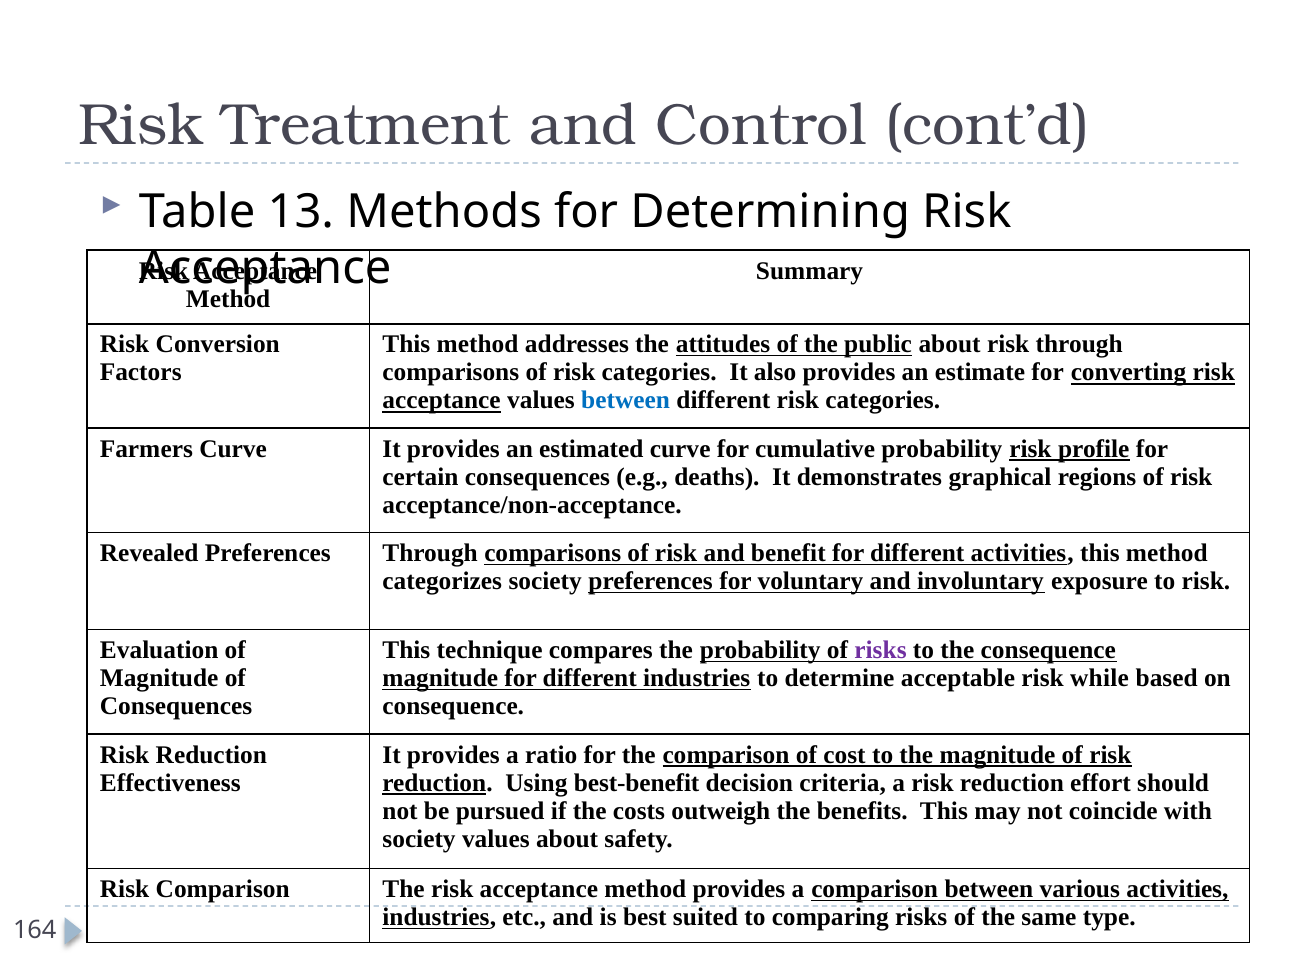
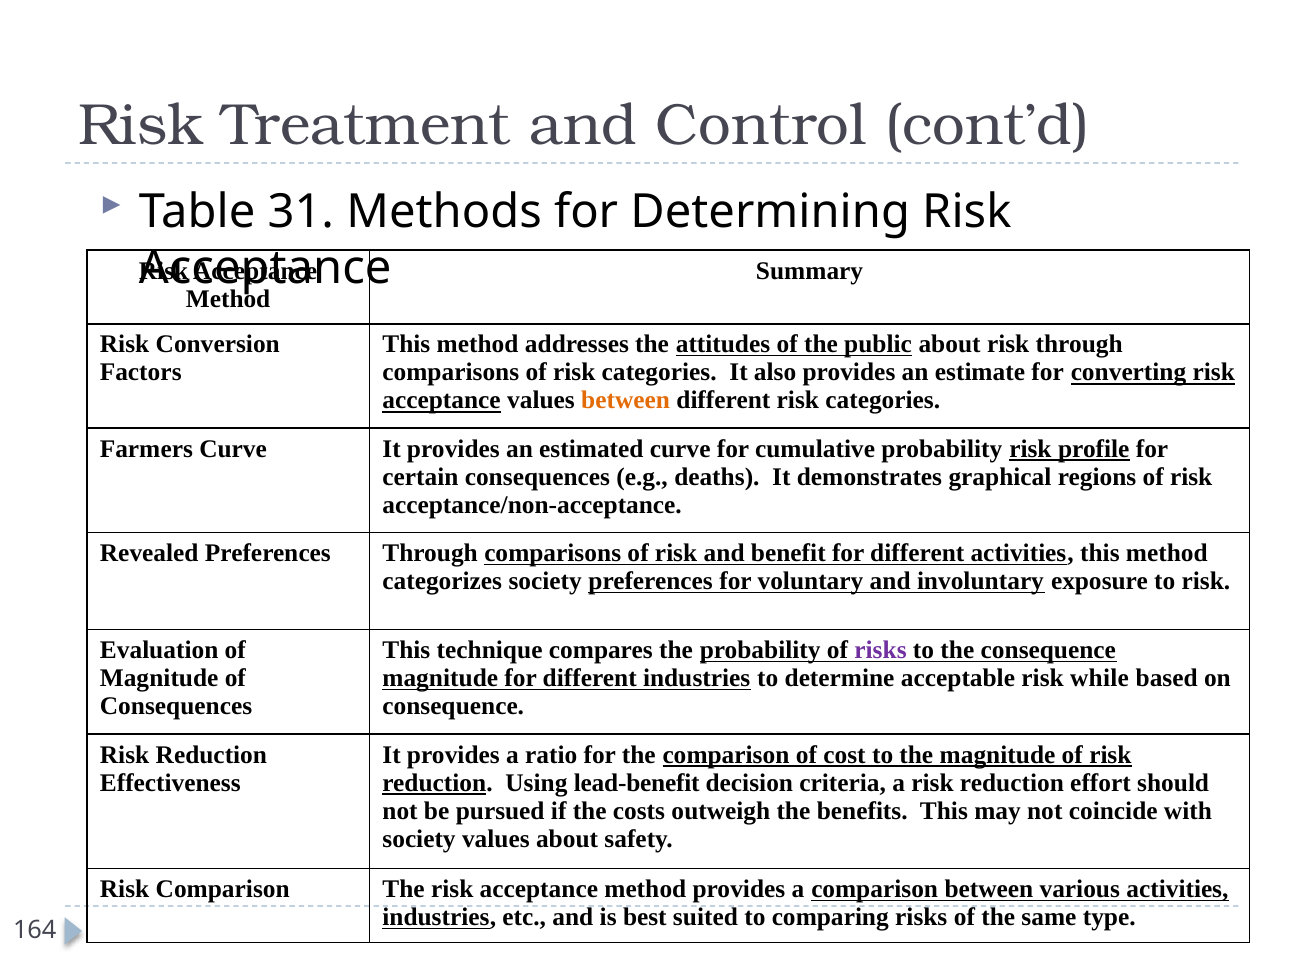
13: 13 -> 31 (301, 212)
between colour: blue -> orange (626, 401)
best-benefit: best-benefit -> lead-benefit (637, 783)
